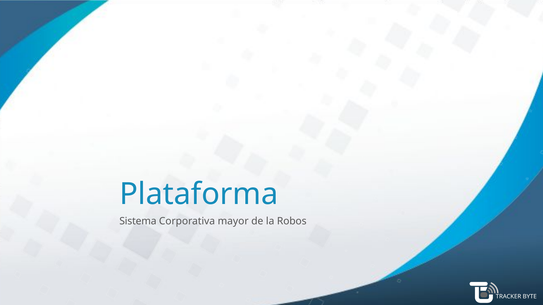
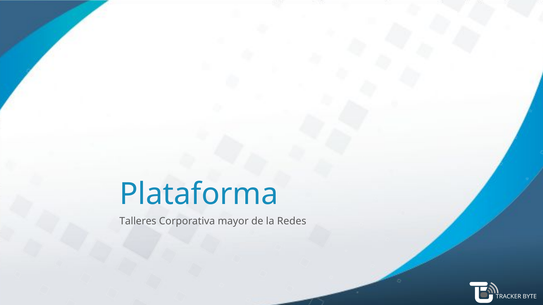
Sistema: Sistema -> Talleres (138, 222)
Robos: Robos -> Redes (292, 222)
